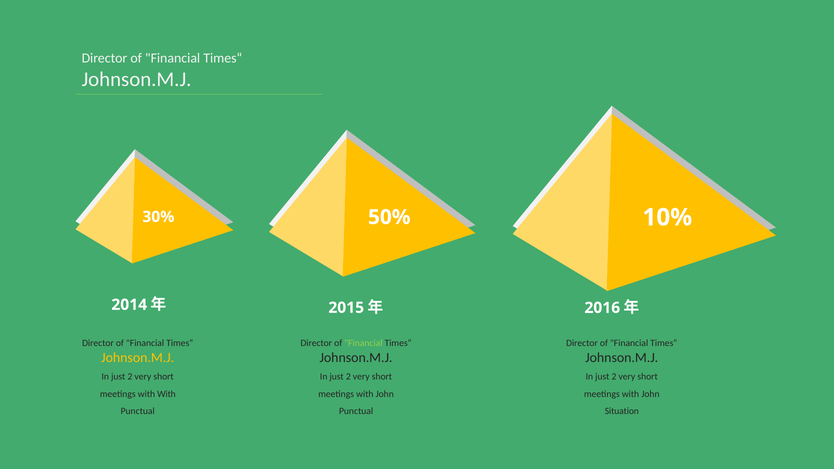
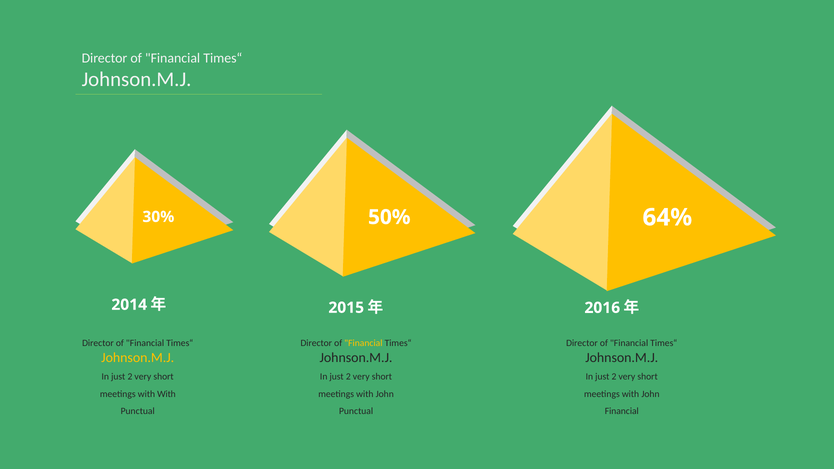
10%: 10% -> 64% (667, 217)
Financial colour: light green -> yellow (363, 343)
Situation: Situation -> Financial (622, 411)
